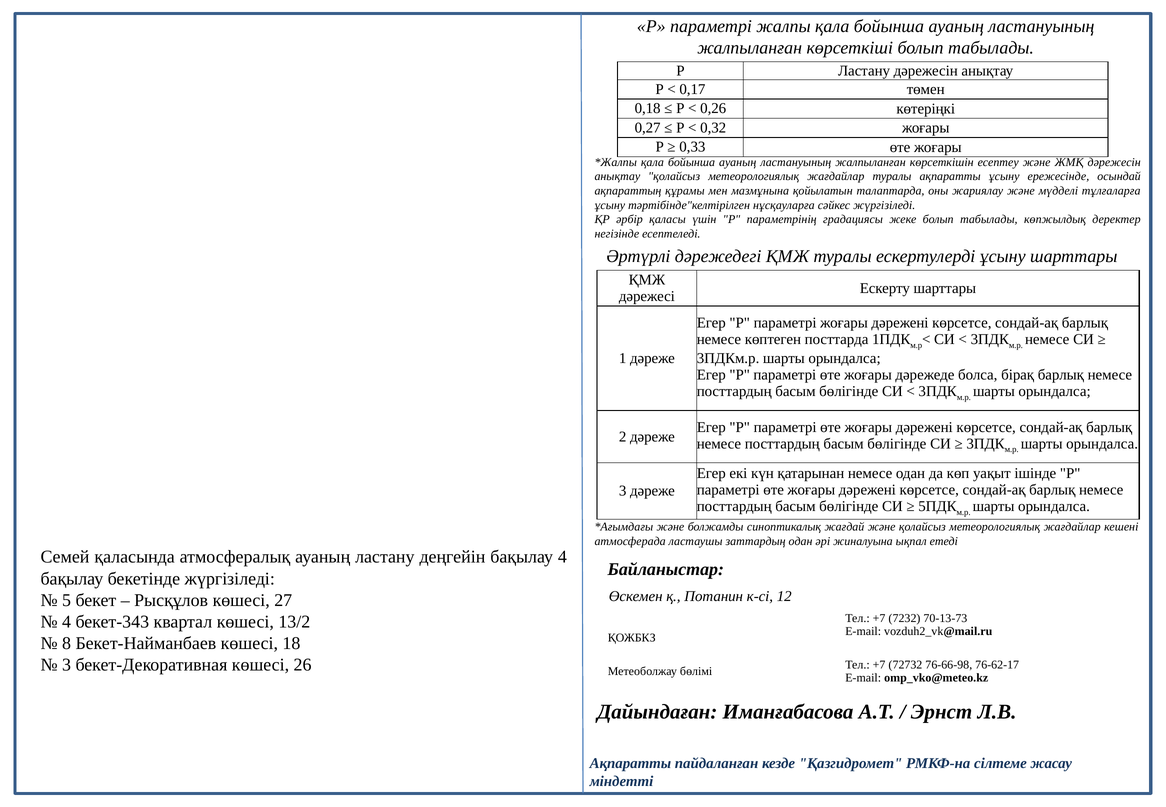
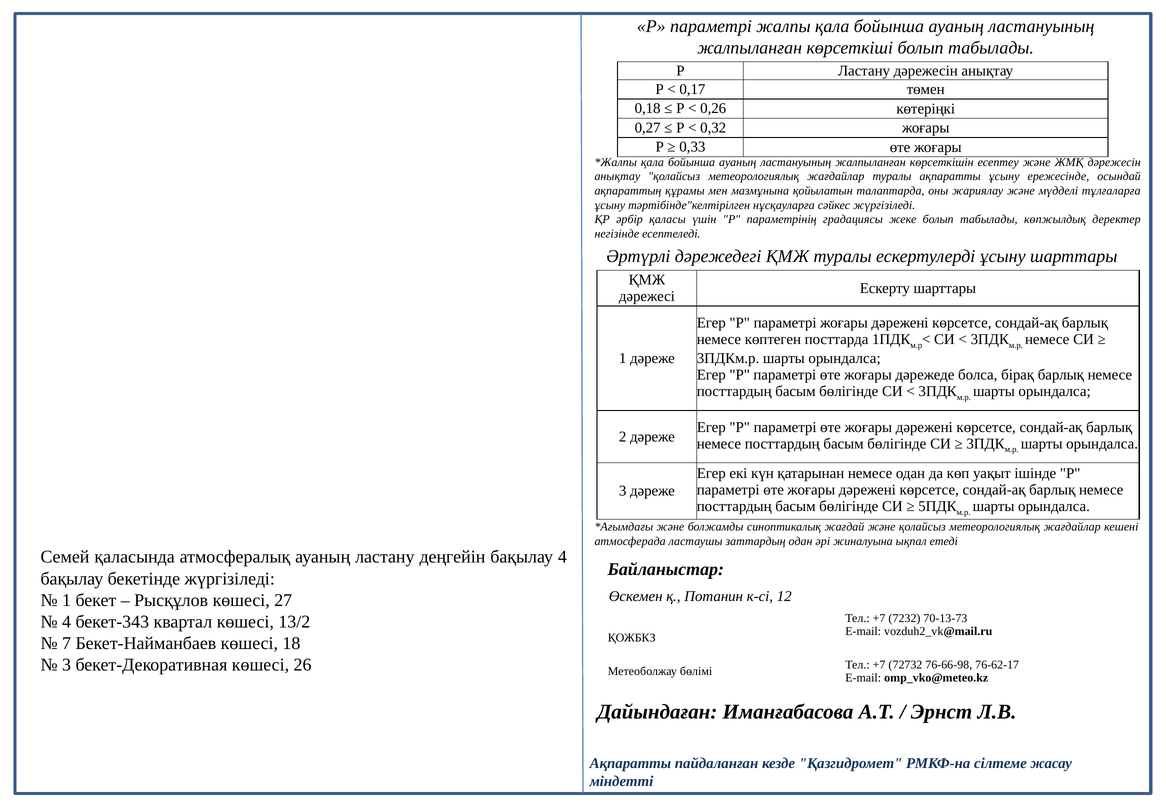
5: 5 -> 1 (67, 600)
8: 8 -> 7 (67, 643)
